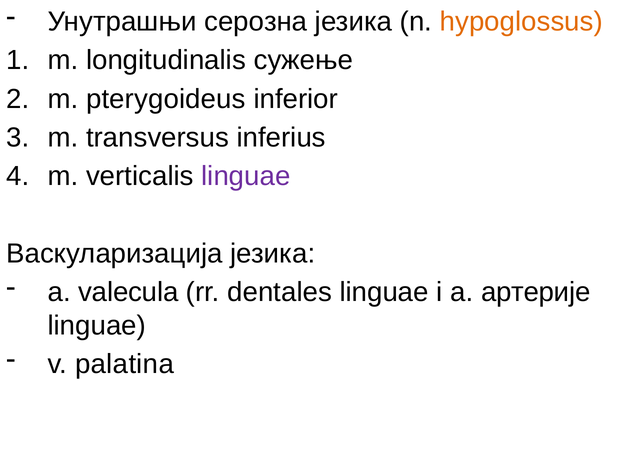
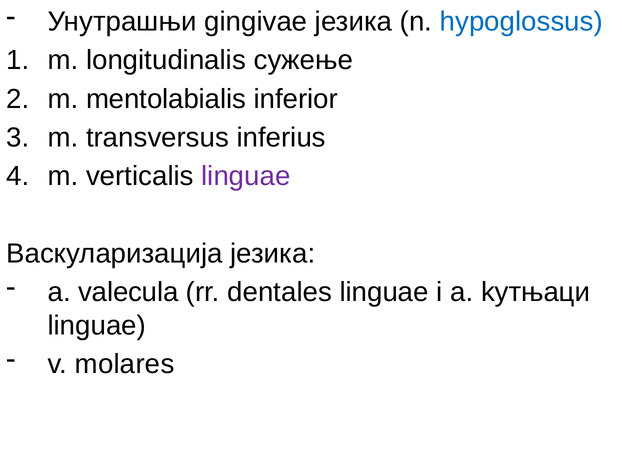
серознa: серознa -> gingivae (256, 22)
hypoglossus colour: orange -> blue (521, 22)
pterygoideus: pterygoideus -> mentolabialis (166, 99)
артерије: артерије -> kутњаци (536, 293)
palatina: palatina -> molares (125, 365)
